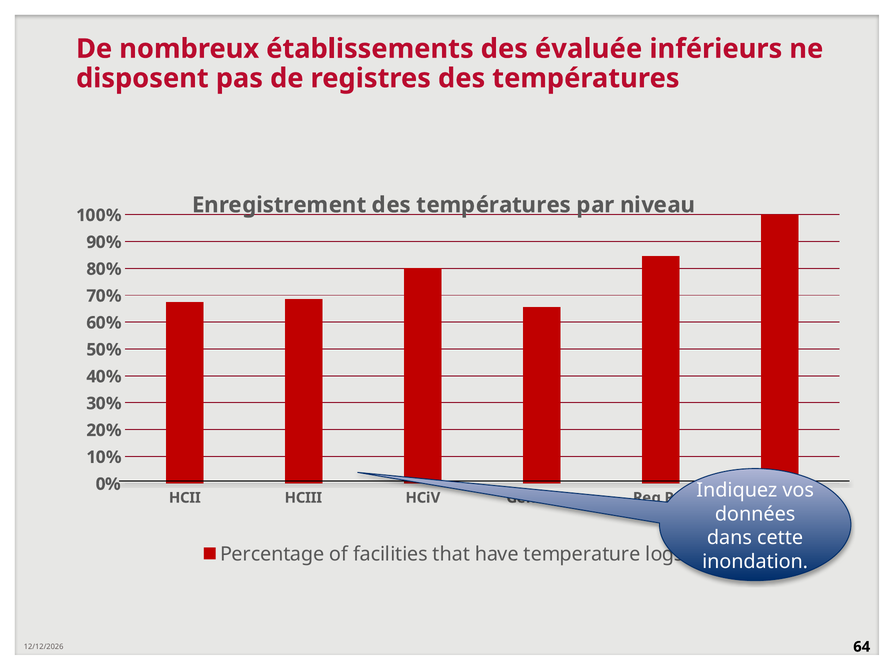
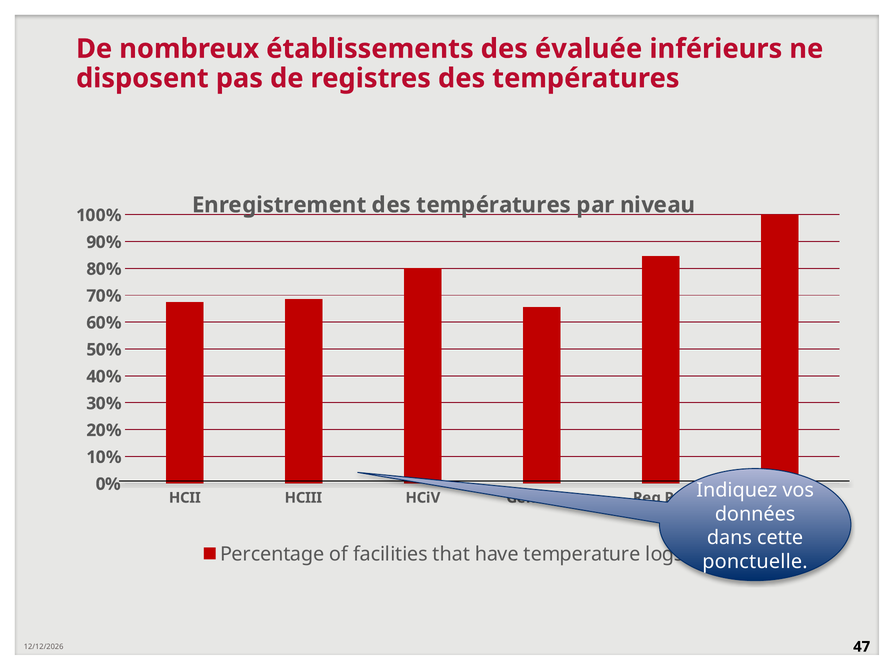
inondation: inondation -> ponctuelle (755, 562)
64: 64 -> 47 (862, 647)
